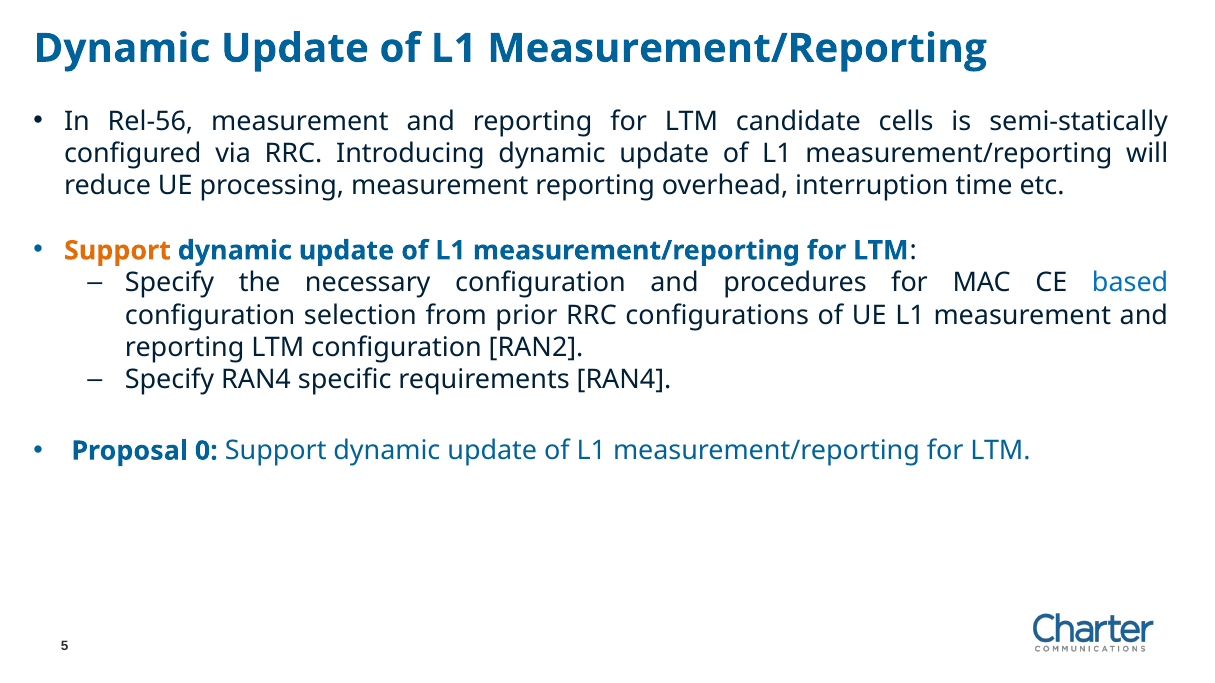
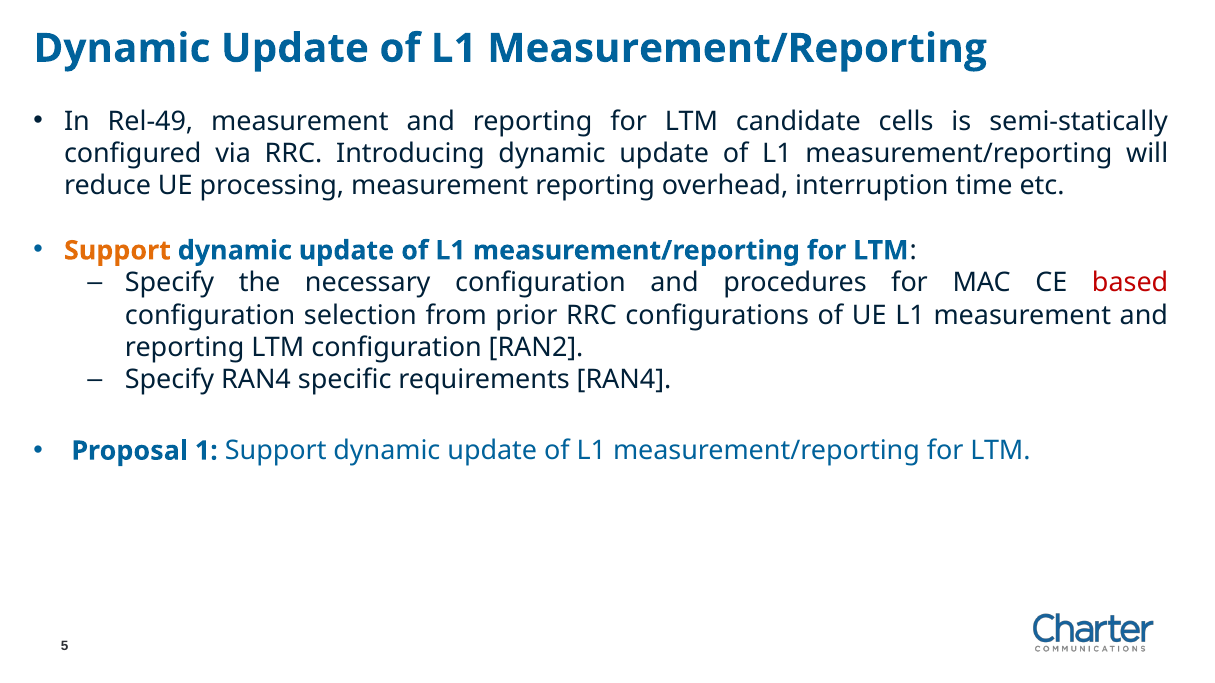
Rel-56: Rel-56 -> Rel-49 (150, 121)
based colour: blue -> red (1130, 283)
0: 0 -> 1 (206, 451)
